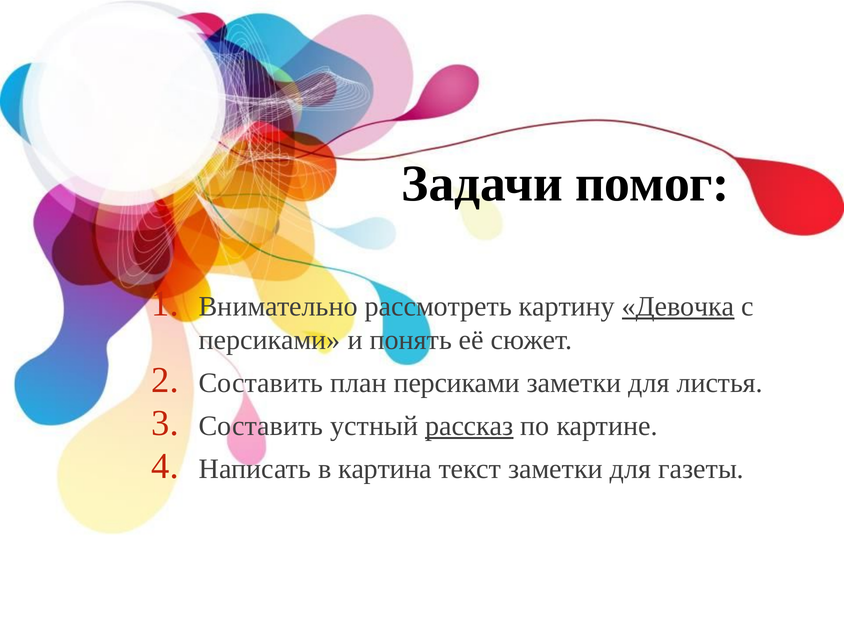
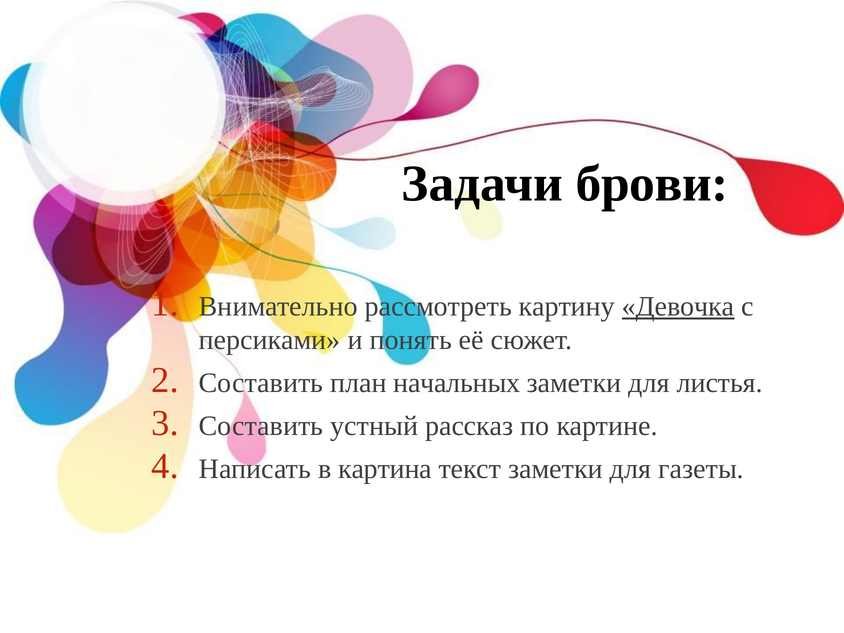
помог: помог -> брови (652, 184)
план персиками: персиками -> начальных (457, 383)
рассказ underline: present -> none (469, 426)
